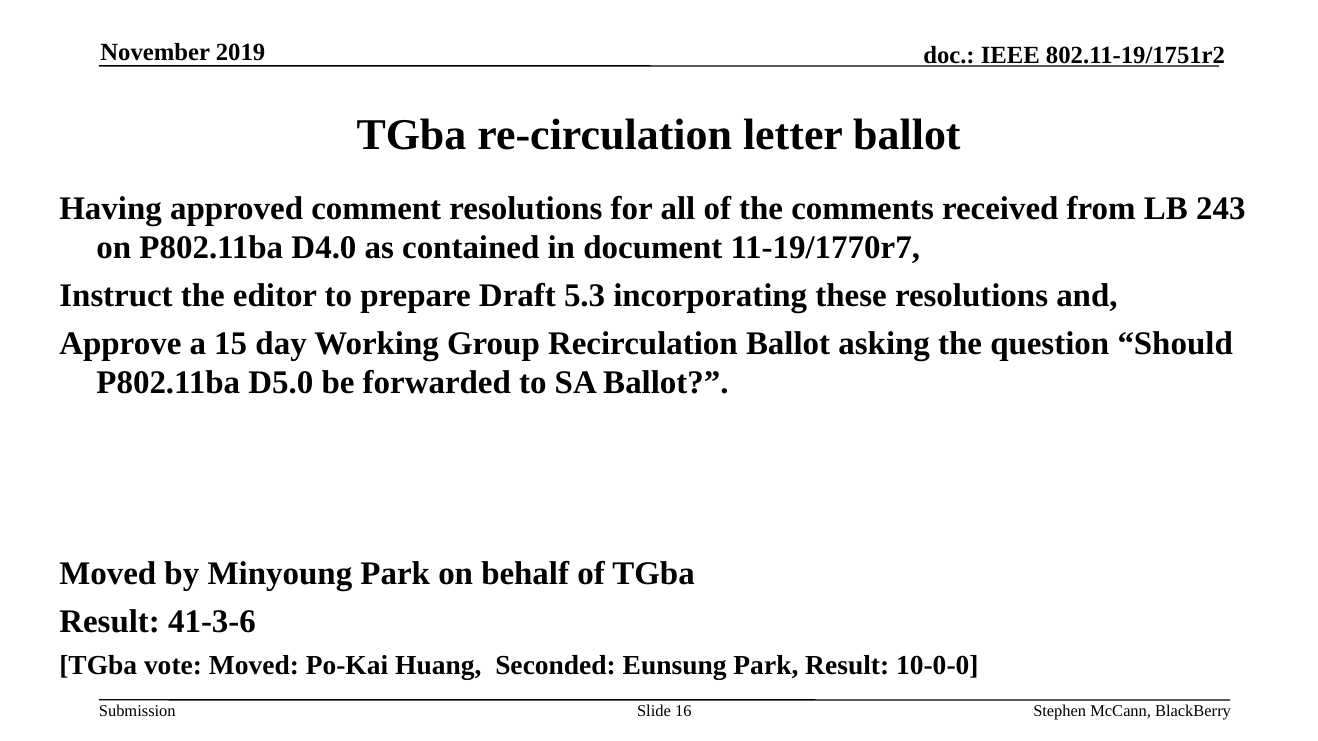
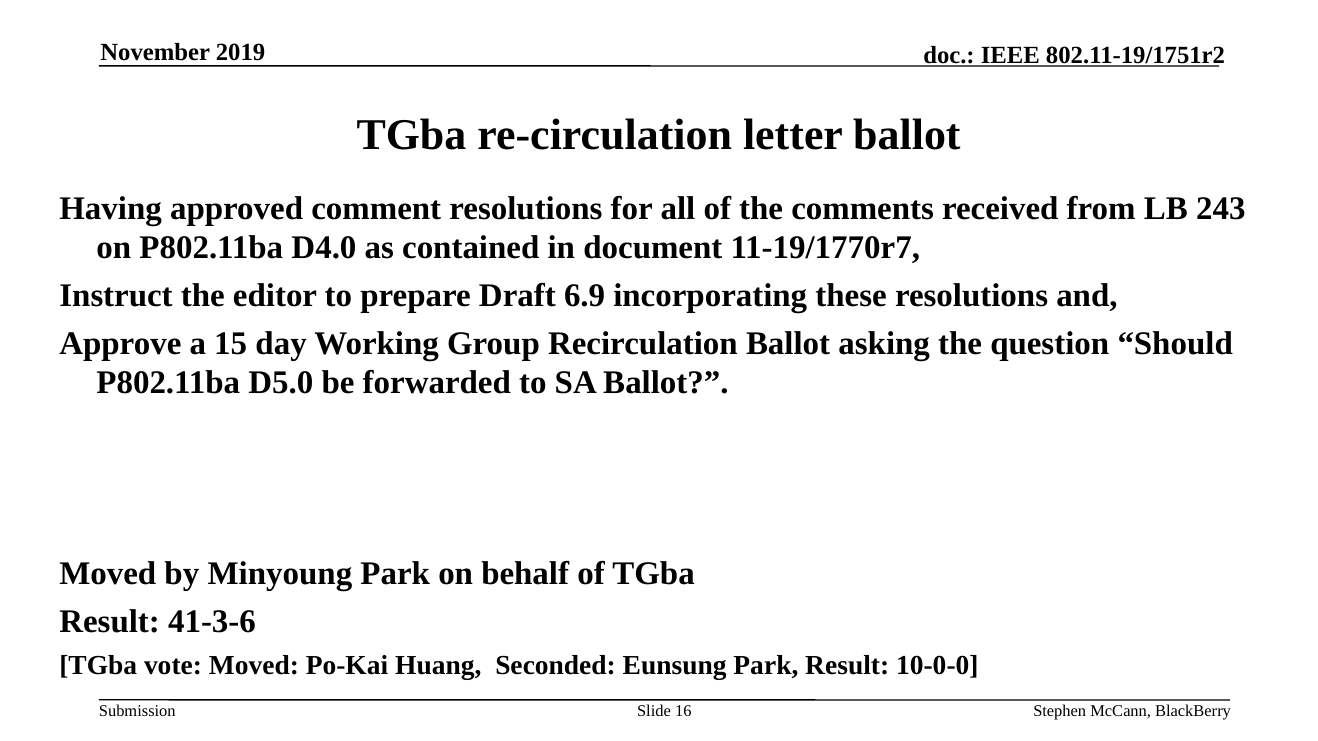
5.3: 5.3 -> 6.9 (585, 296)
